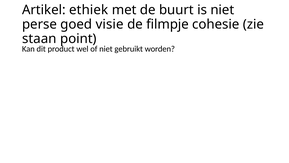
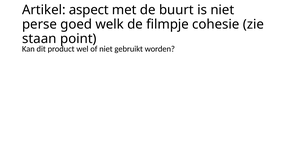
ethiek: ethiek -> aspect (89, 10)
visie: visie -> welk (110, 24)
